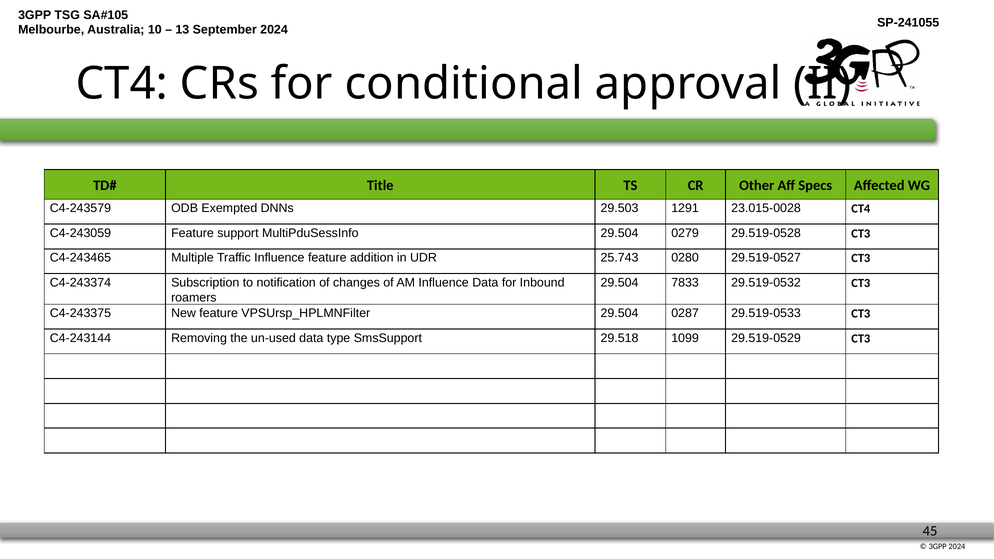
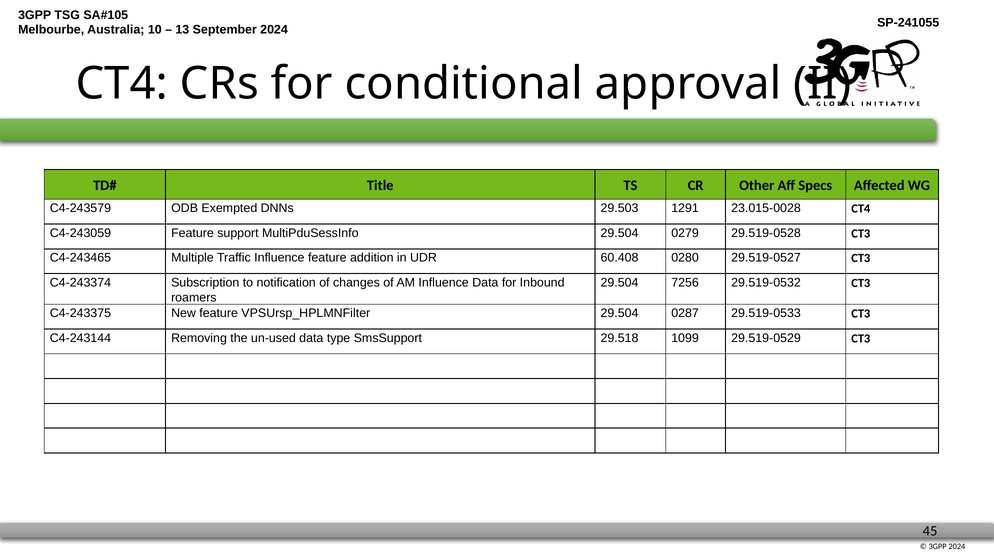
25.743: 25.743 -> 60.408 (620, 258)
7833: 7833 -> 7256 (685, 283)
